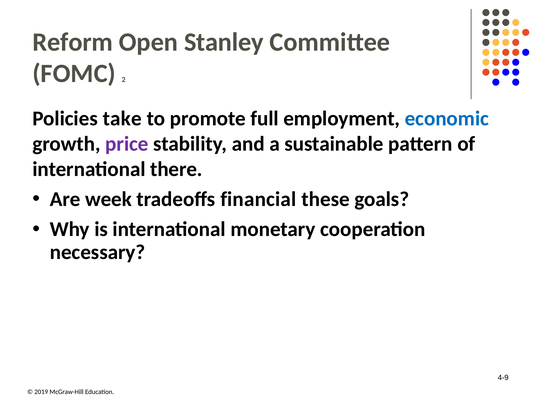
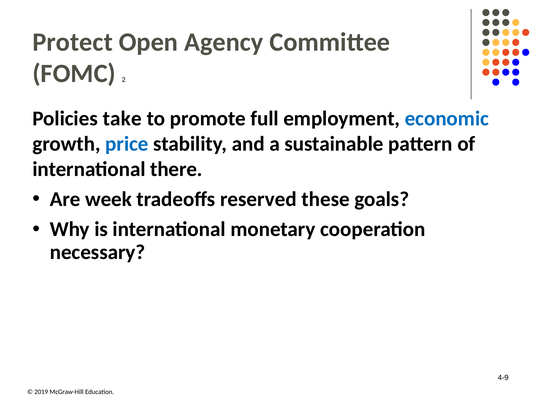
Reform: Reform -> Protect (73, 42)
Stanley: Stanley -> Agency (224, 42)
price colour: purple -> blue (127, 144)
financial: financial -> reserved (258, 199)
